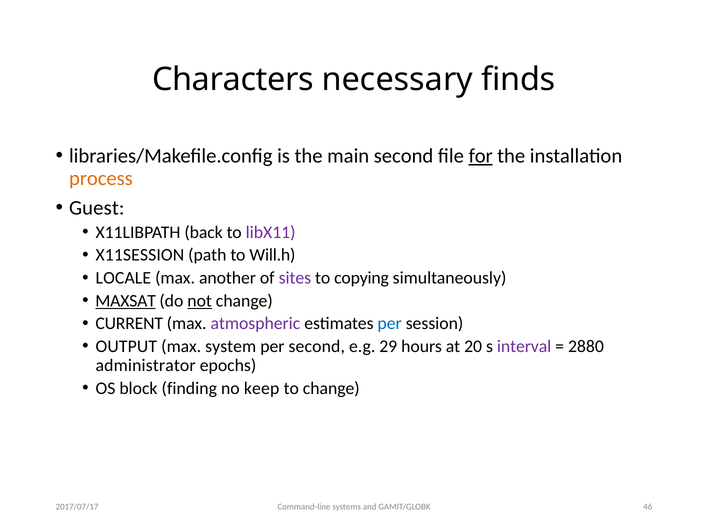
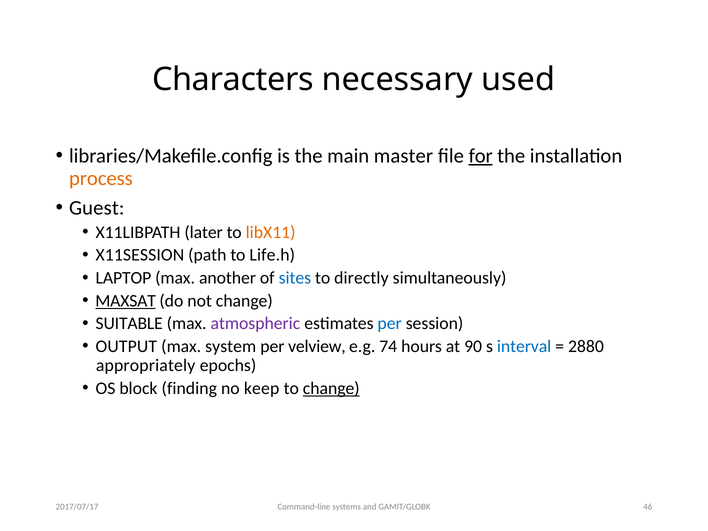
finds: finds -> used (518, 79)
main second: second -> master (403, 156)
back: back -> later (204, 232)
libX11 colour: purple -> orange (271, 232)
Will.h: Will.h -> Life.h (272, 255)
LOCALE: LOCALE -> LAPTOP (123, 278)
sites colour: purple -> blue (295, 278)
copying: copying -> directly (361, 278)
not underline: present -> none (200, 301)
CURRENT: CURRENT -> SUITABLE (129, 324)
per second: second -> velview (317, 346)
29: 29 -> 74 (388, 346)
20: 20 -> 90 (473, 346)
interval colour: purple -> blue (524, 346)
administrator: administrator -> appropriately (146, 365)
change underline: none -> present (331, 388)
